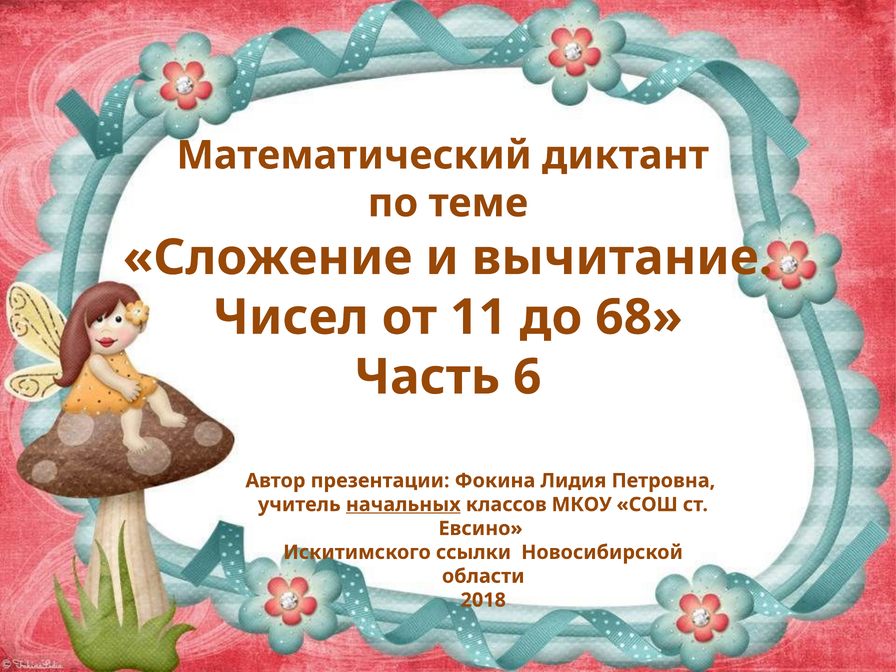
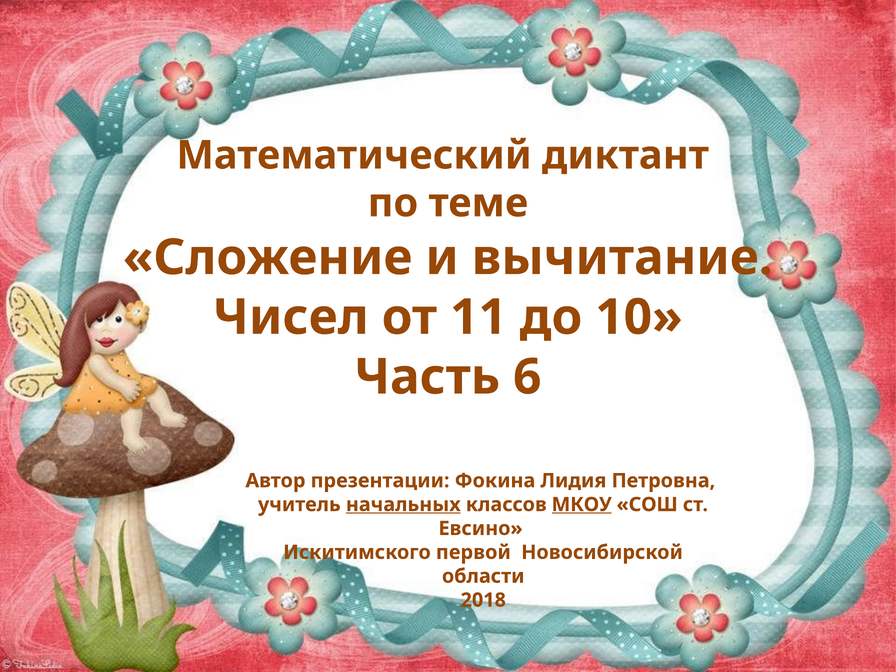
68: 68 -> 10 (639, 317)
МКОУ underline: none -> present (582, 505)
ссылки: ссылки -> первой (473, 552)
